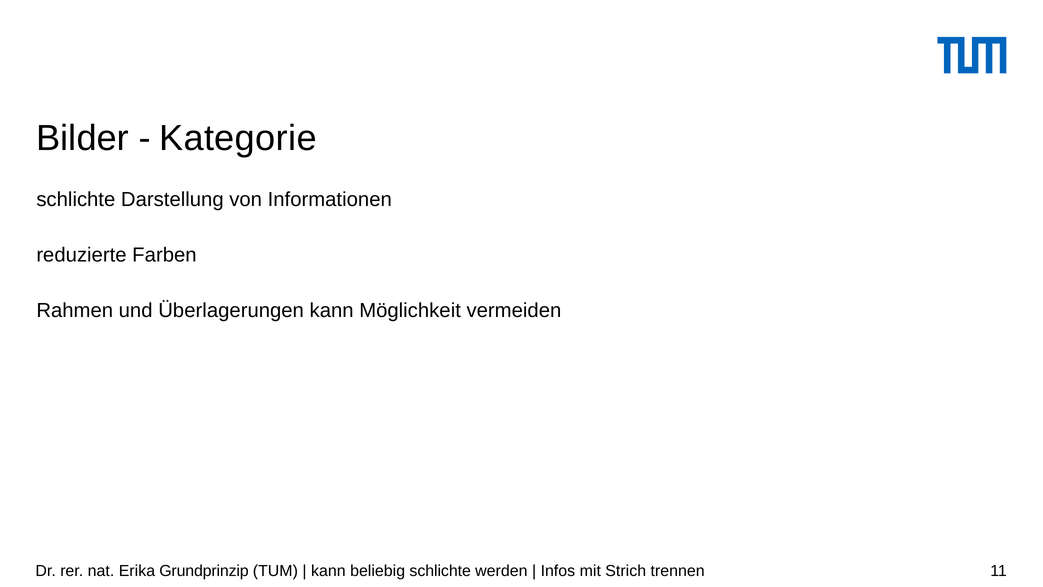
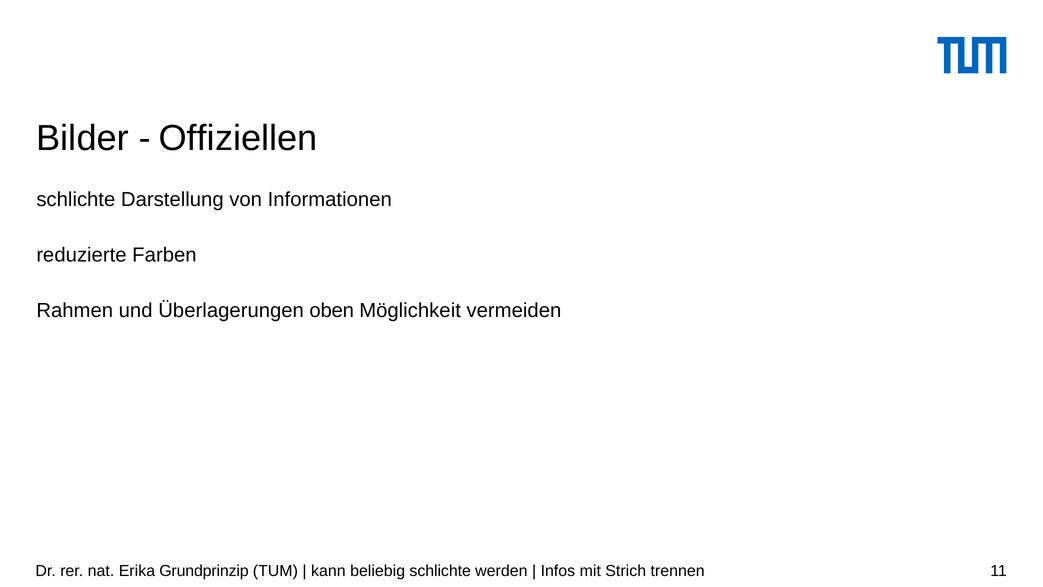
Kategorie: Kategorie -> Offiziellen (238, 138)
Überlagerungen kann: kann -> oben (332, 311)
